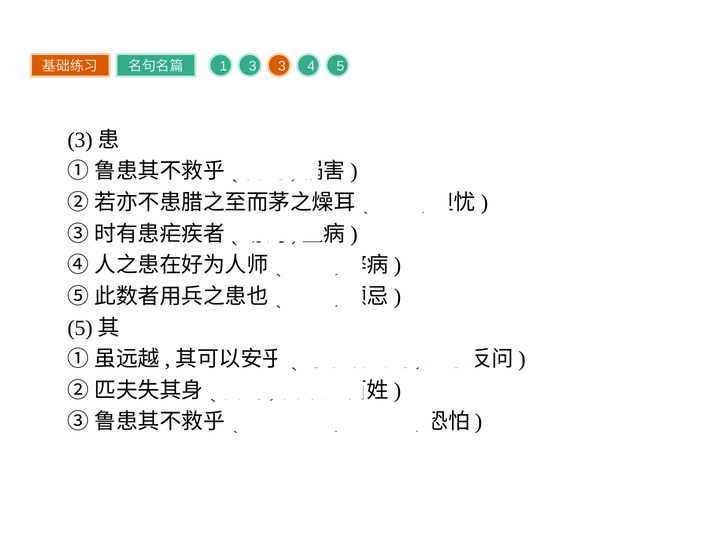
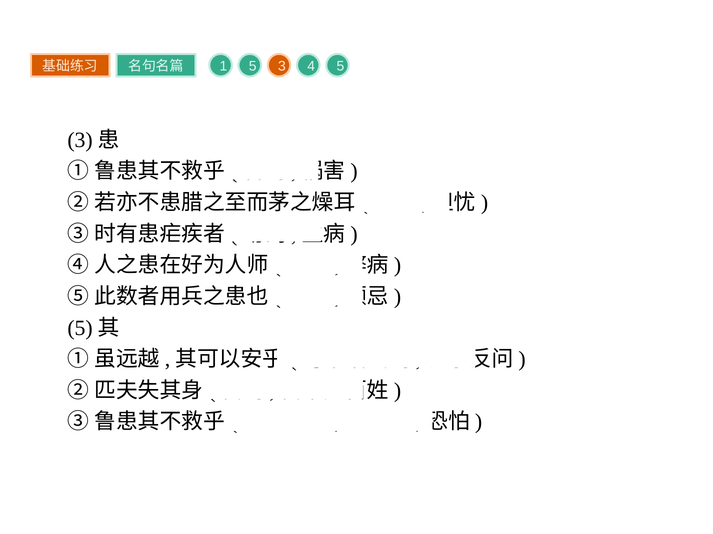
1 3: 3 -> 5 (253, 66)
